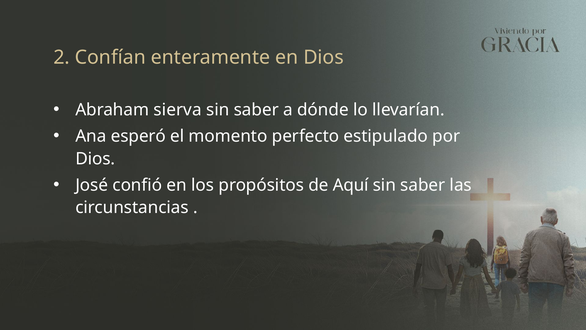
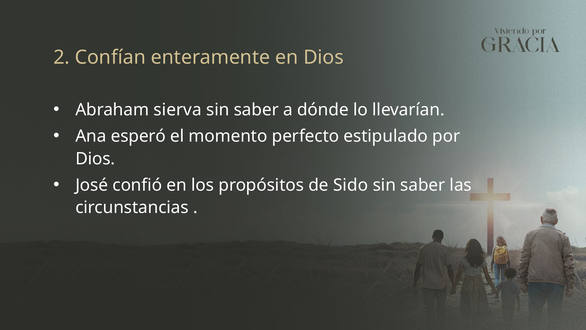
Aquí: Aquí -> Sido (351, 185)
